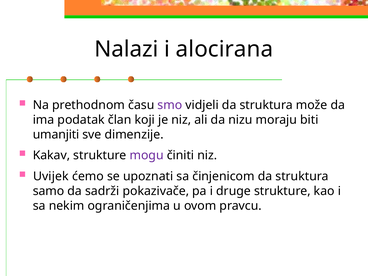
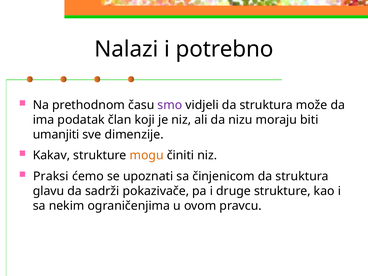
alocirana: alocirana -> potrebno (225, 49)
mogu colour: purple -> orange (147, 155)
Uvijek: Uvijek -> Praksi (51, 176)
samo: samo -> glavu (49, 191)
